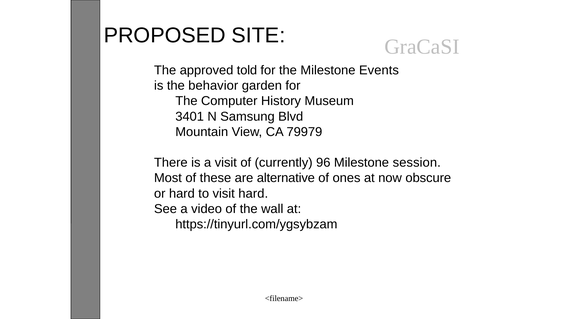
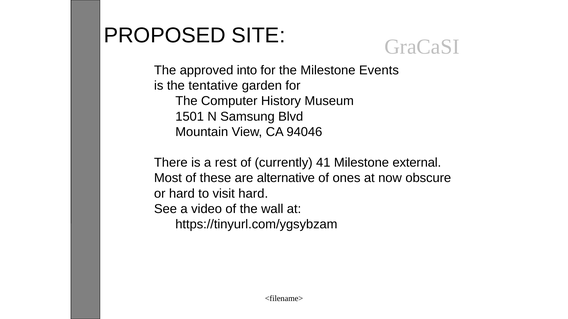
told: told -> into (247, 70)
behavior: behavior -> tentative (213, 86)
3401: 3401 -> 1501 (190, 117)
79979: 79979 -> 94046 (304, 132)
a visit: visit -> rest (226, 163)
96: 96 -> 41 (323, 163)
session: session -> external (417, 163)
